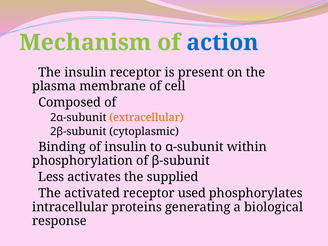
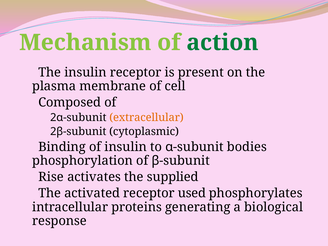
action colour: blue -> green (222, 43)
within: within -> bodies (247, 147)
Less: Less -> Rise (51, 177)
